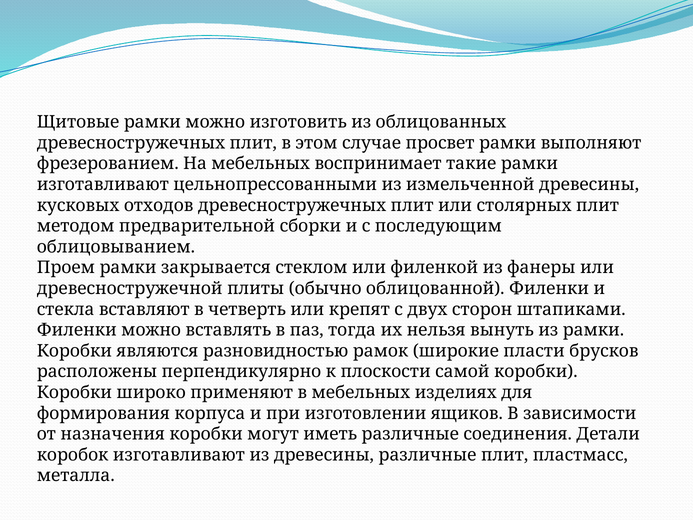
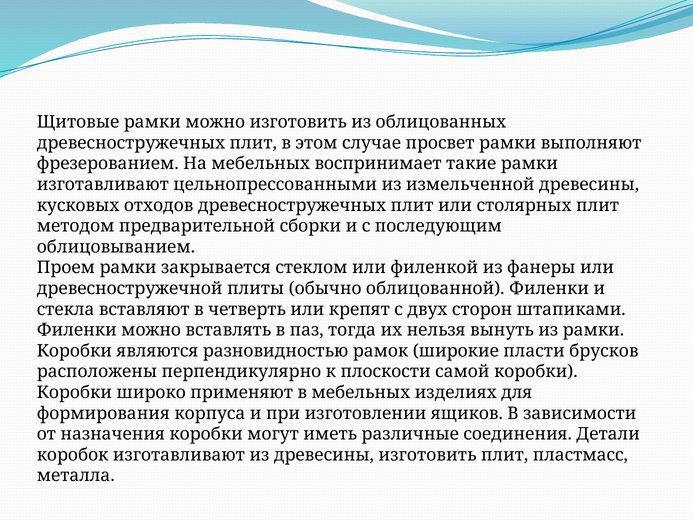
древесины различные: различные -> изготовить (427, 455)
